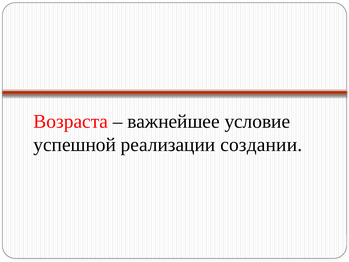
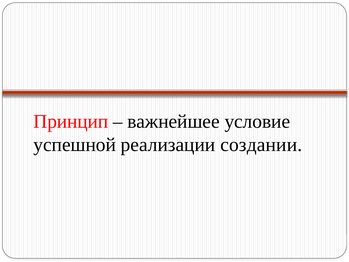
Возраста: Возраста -> Принцип (71, 121)
